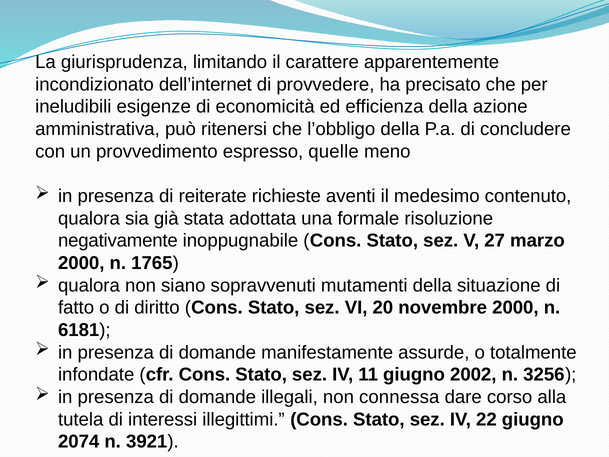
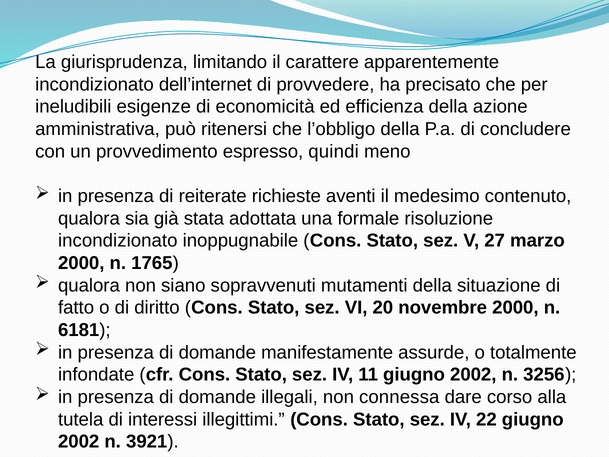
quelle: quelle -> quindi (334, 151)
negativamente: negativamente -> incondizionato (118, 241)
2074: 2074 -> 2002 (79, 441)
